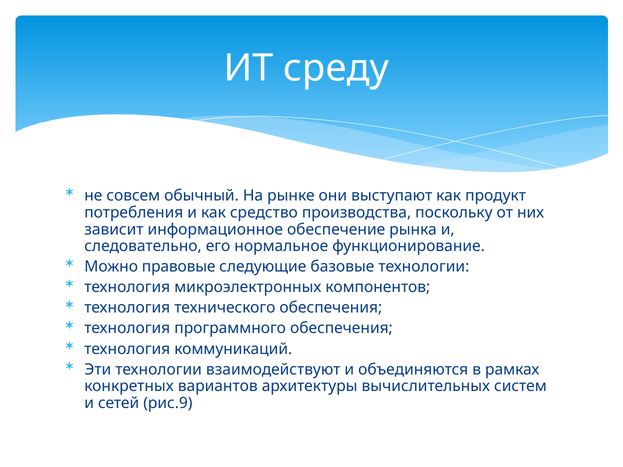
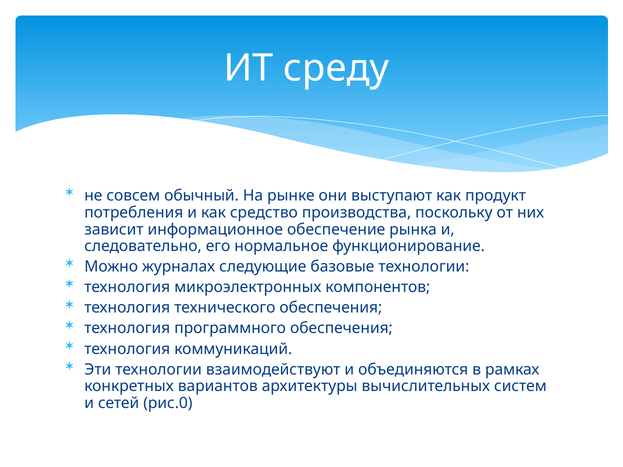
правовые: правовые -> журналах (179, 267)
рис.9: рис.9 -> рис.0 (168, 403)
